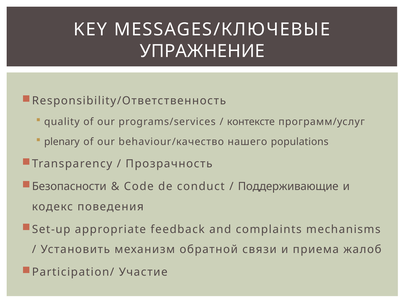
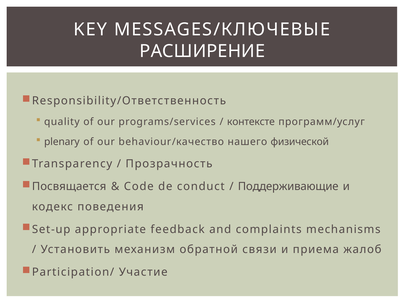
УПРАЖНЕНИЕ: УПРАЖНЕНИЕ -> РАСШИРЕНИЕ (202, 51)
populations: populations -> физической (300, 142)
Безопасности: Безопасности -> Посвящается (69, 186)
